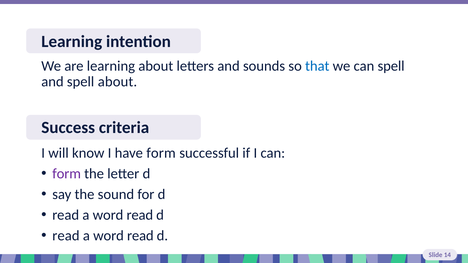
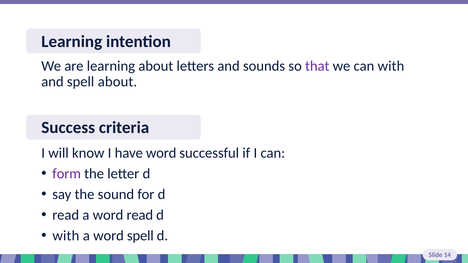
that colour: blue -> purple (317, 66)
can spell: spell -> with (391, 66)
have form: form -> word (161, 153)
read: read -> with (66, 236)
read: read -> spell (140, 236)
